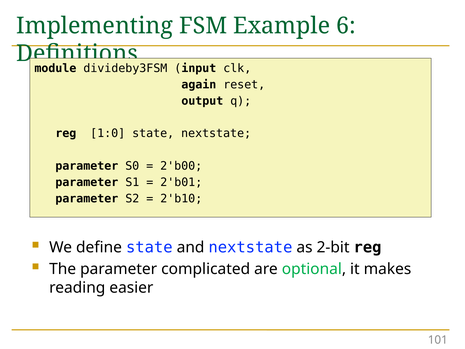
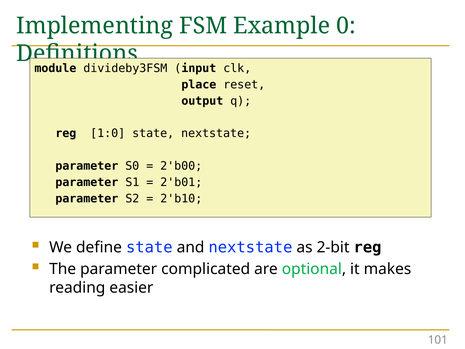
6: 6 -> 0 (346, 26)
again: again -> place (199, 85)
